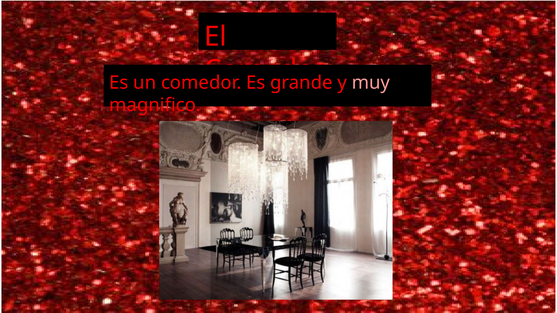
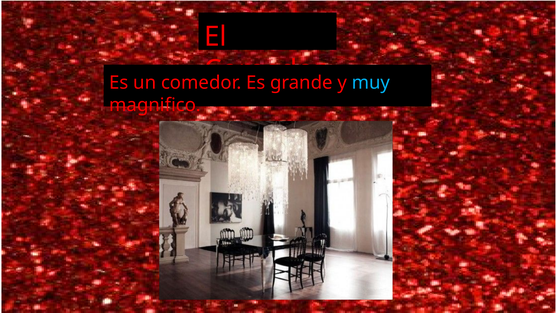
muy colour: pink -> light blue (371, 83)
